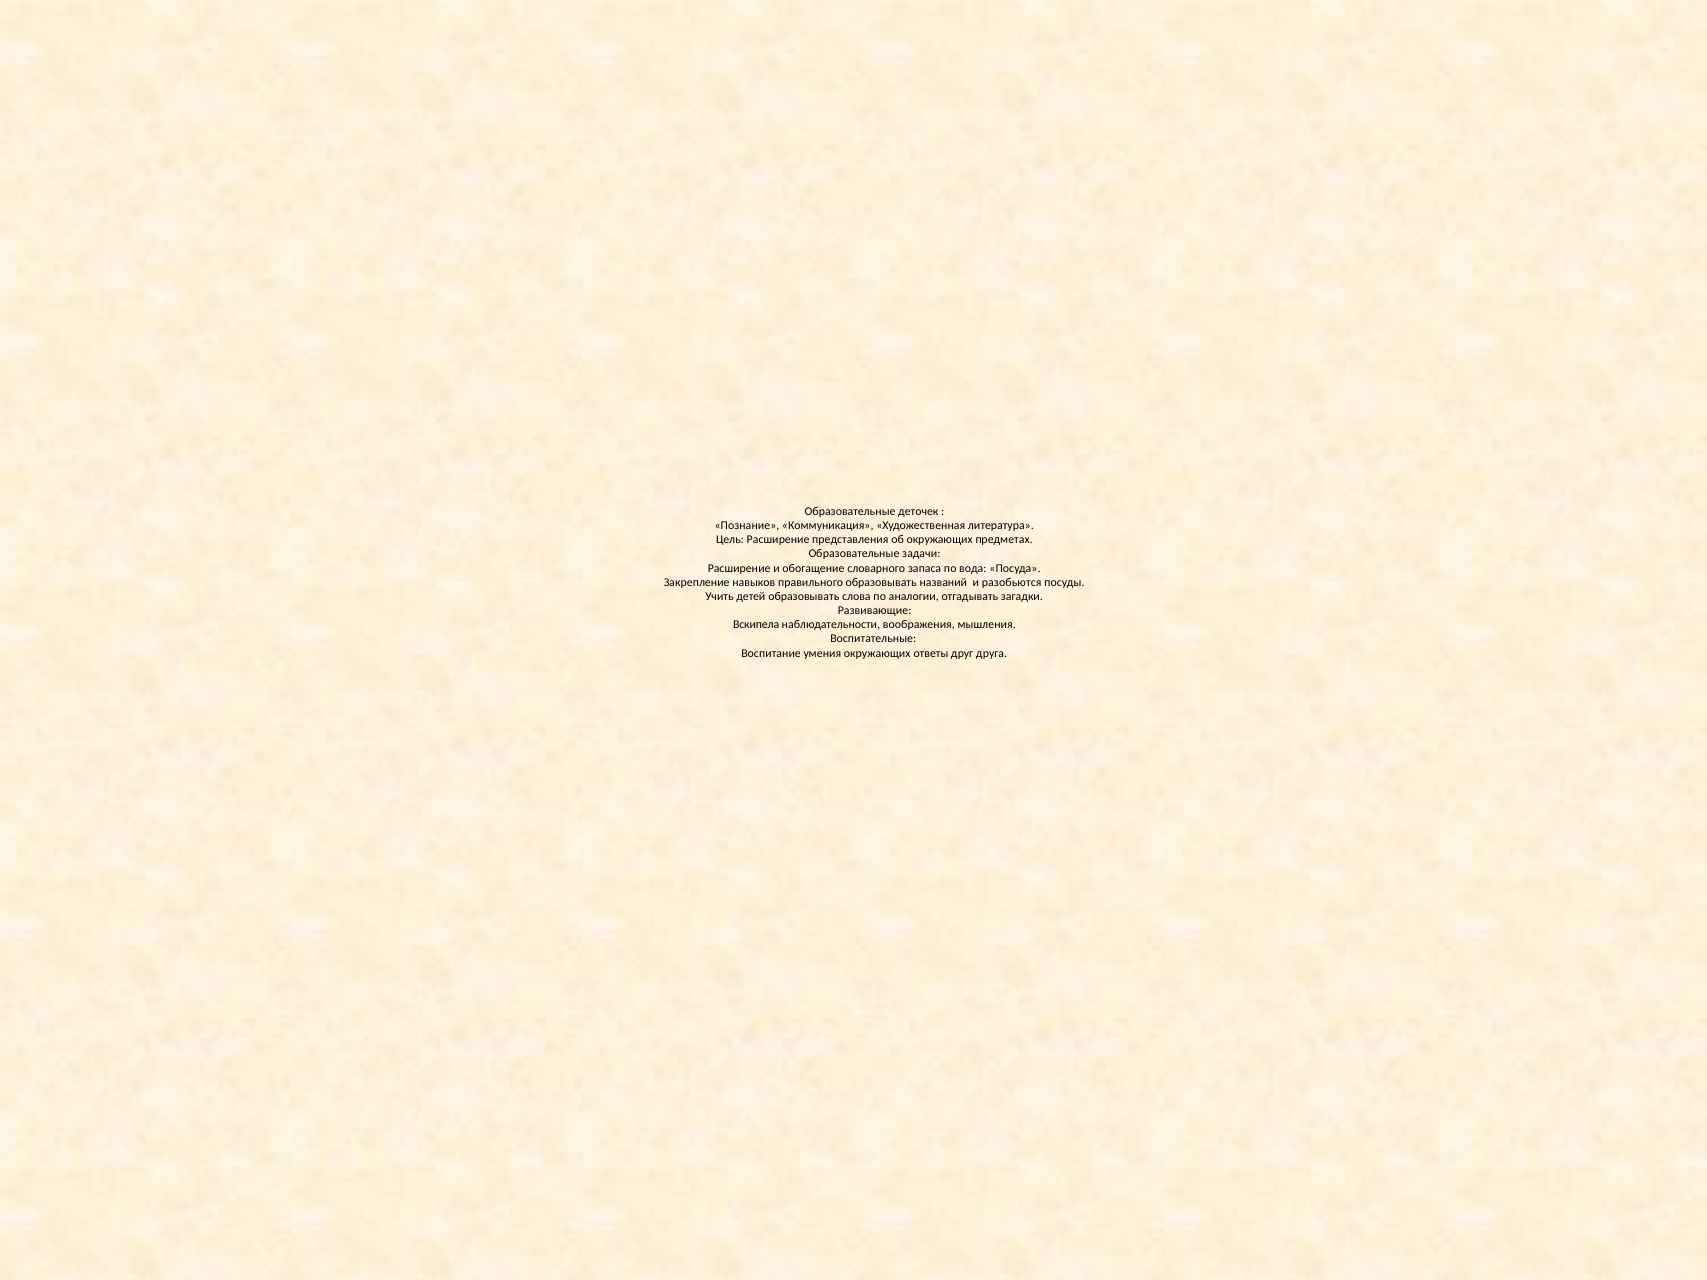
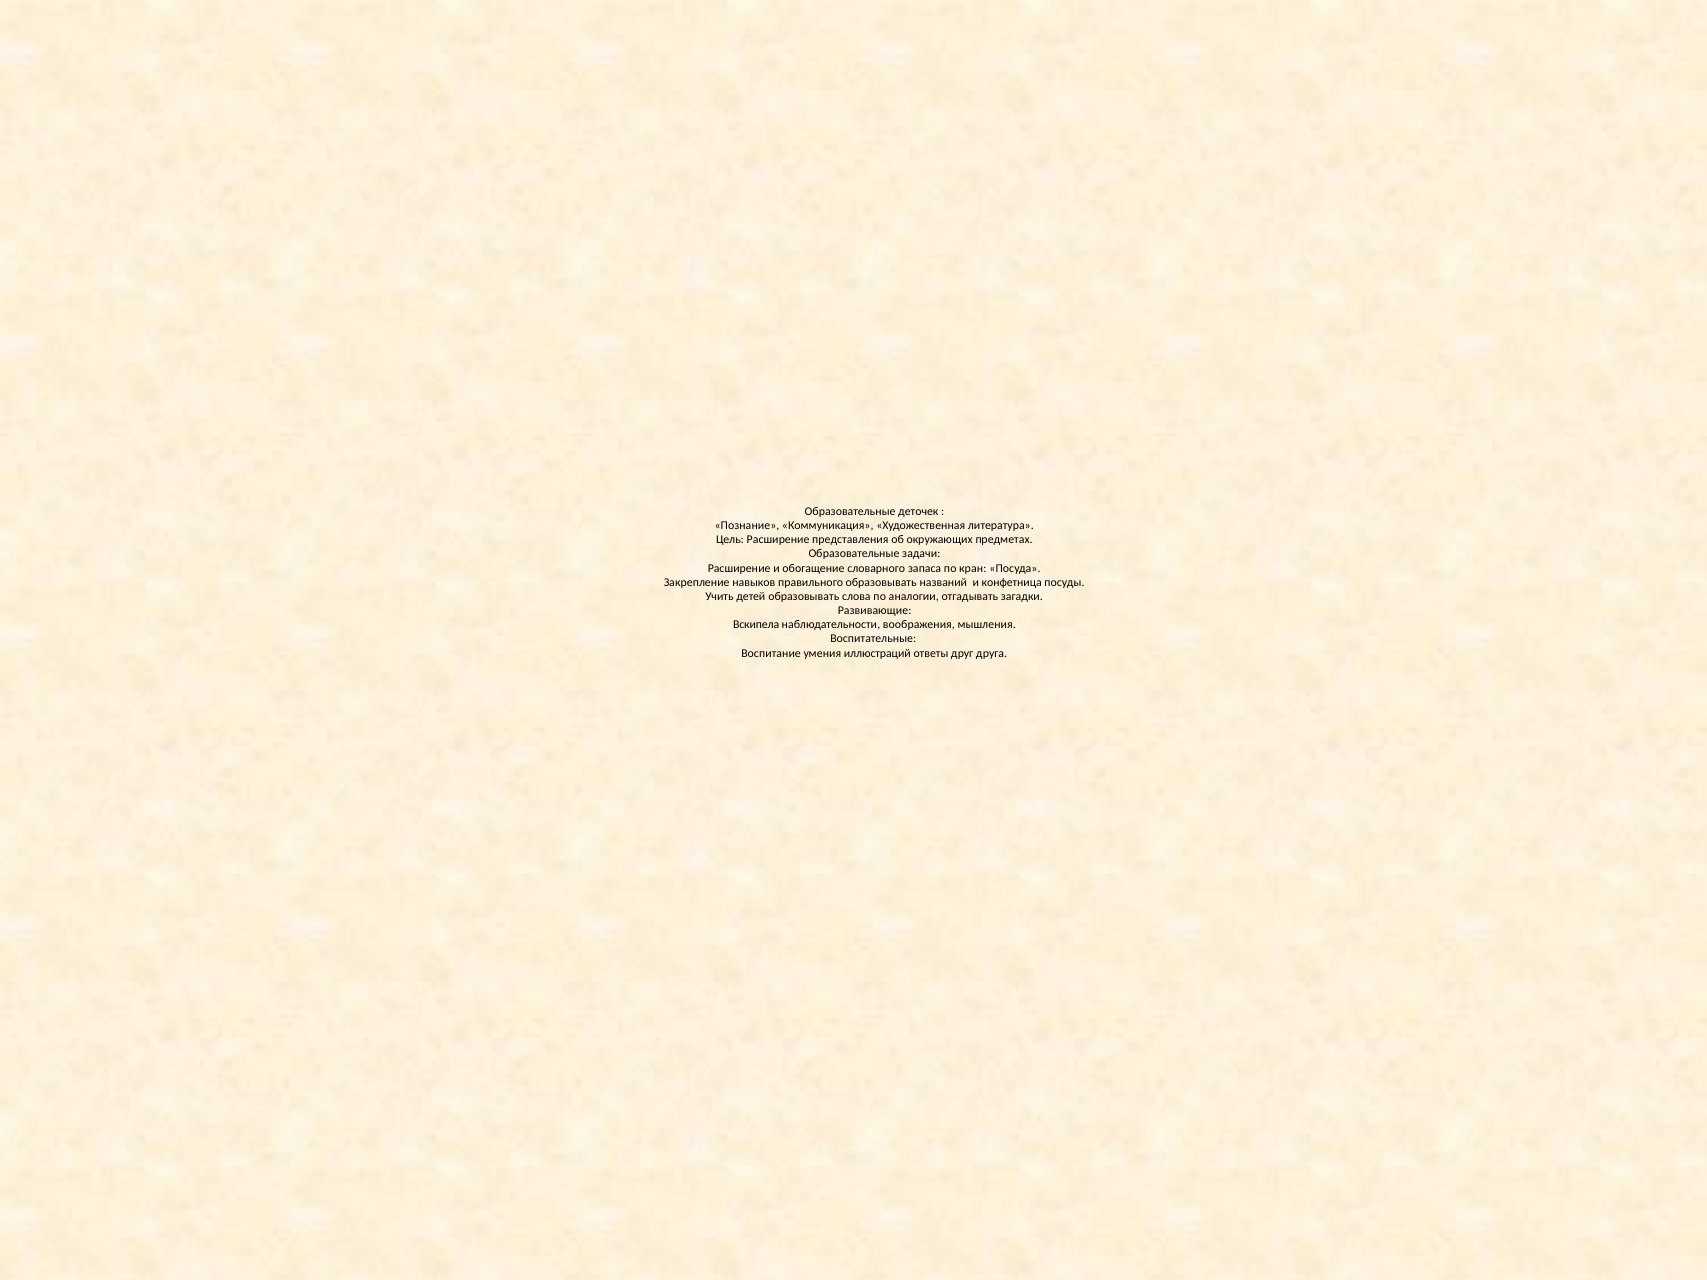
вода: вода -> кран (973, 568)
разобьются: разобьются -> конфетница (1012, 582)
умения окружающих: окружающих -> иллюстраций (877, 653)
